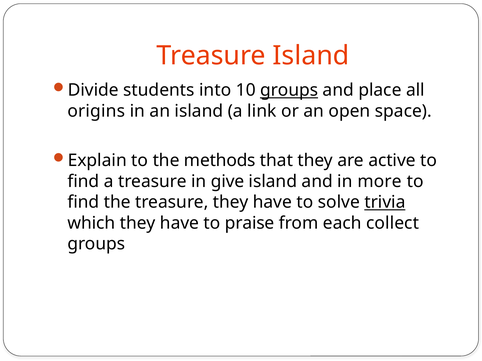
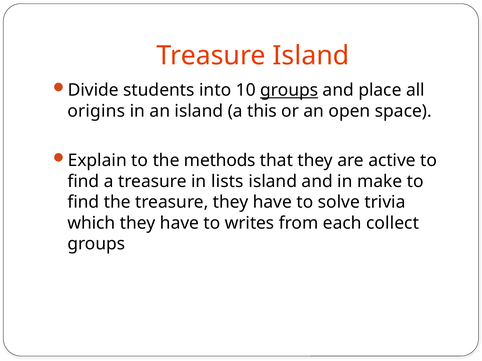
link: link -> this (262, 111)
give: give -> lists (227, 182)
more: more -> make (380, 182)
trivia underline: present -> none (385, 203)
praise: praise -> writes (250, 223)
